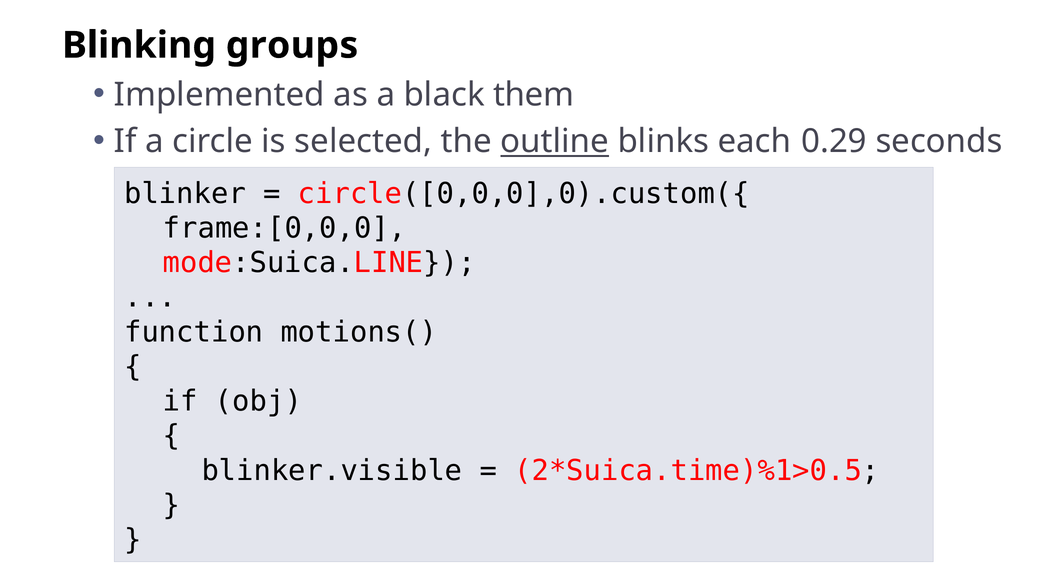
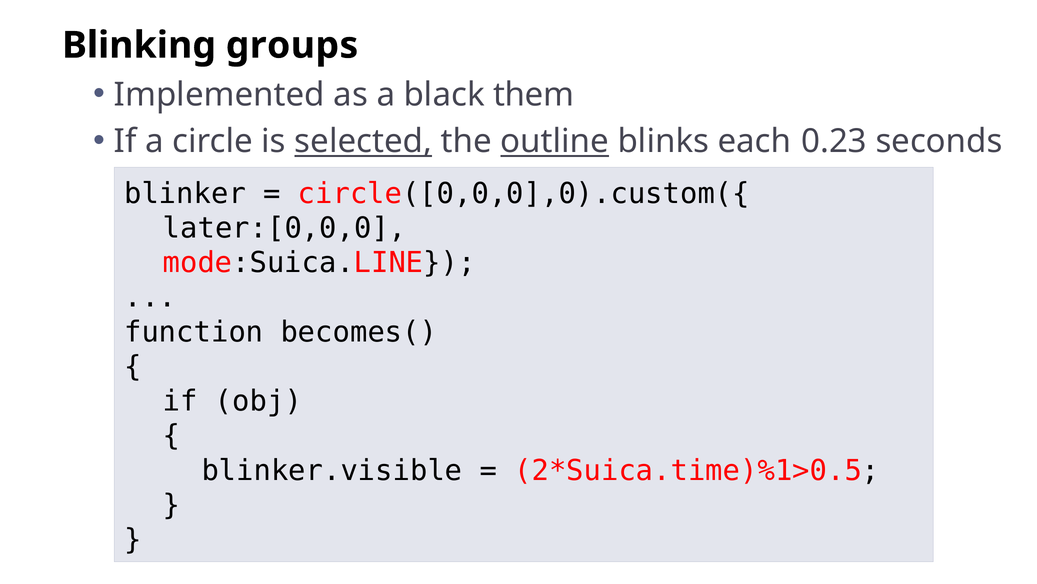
selected underline: none -> present (363, 141)
0.29: 0.29 -> 0.23 (834, 141)
frame:[0,0,0: frame:[0,0,0 -> later:[0,0,0 (285, 228)
motions(: motions( -> becomes( (359, 332)
